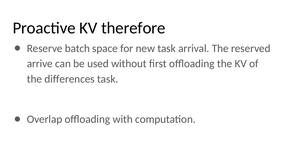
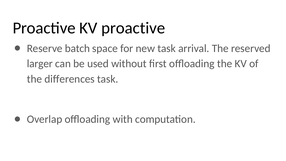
KV therefore: therefore -> proactive (133, 28)
arrive: arrive -> larger (40, 64)
